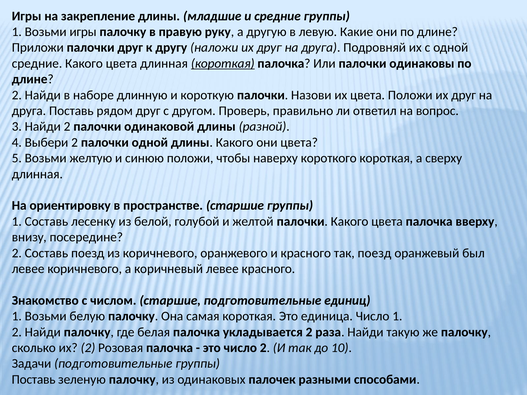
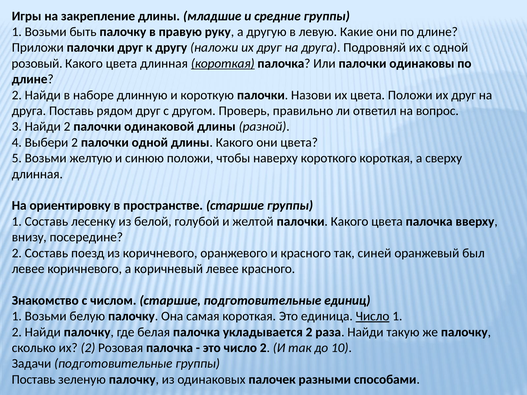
Возьми игры: игры -> быть (83, 32)
средние: средние -> розовый (37, 63)
так поезд: поезд -> синей (374, 253)
Число underline: none -> present (373, 316)
